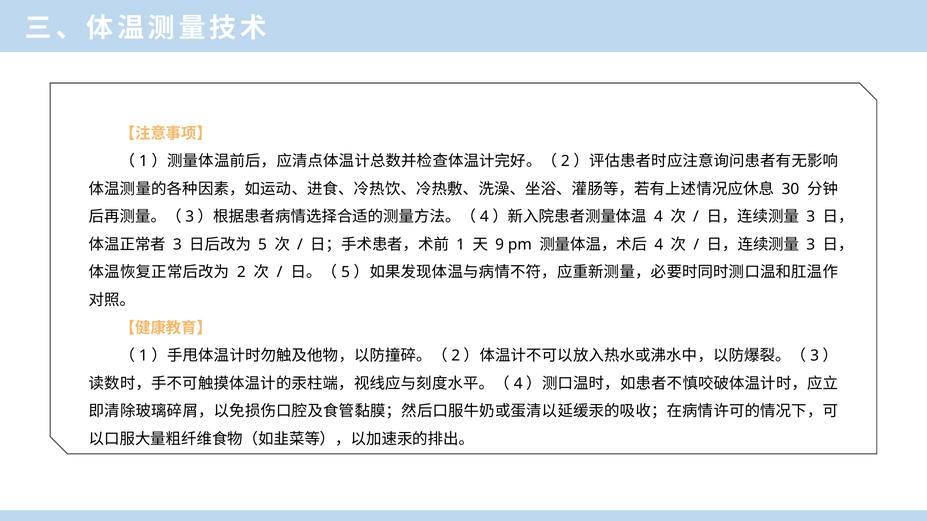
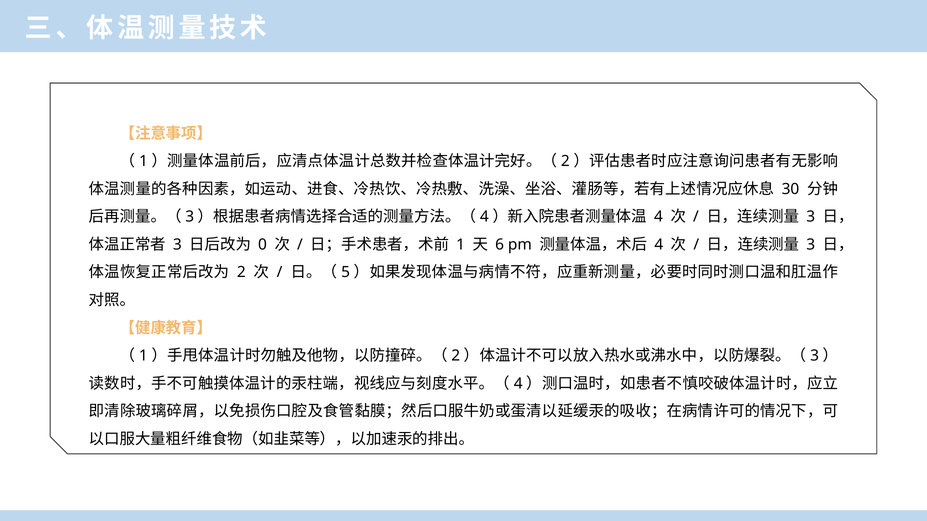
5: 5 -> 0 (263, 245)
9: 9 -> 6 (500, 245)
